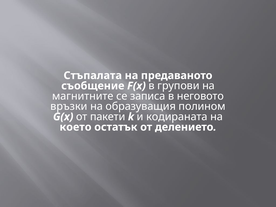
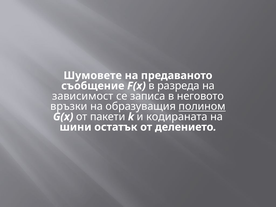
Стъпалата: Стъпалата -> Шумовете (93, 76)
групови: групови -> разреда (178, 86)
магнитните: магнитните -> зависимост (83, 96)
полином underline: none -> present (202, 106)
което: което -> шини (76, 127)
